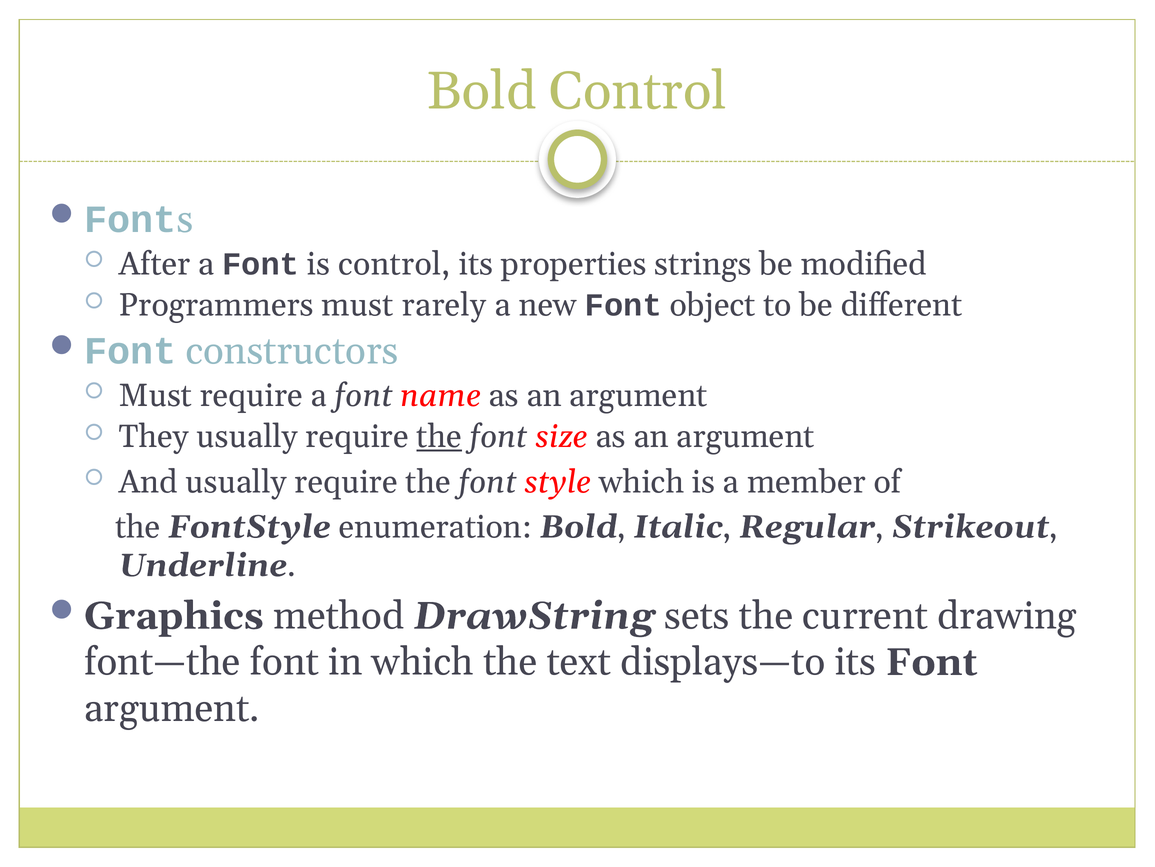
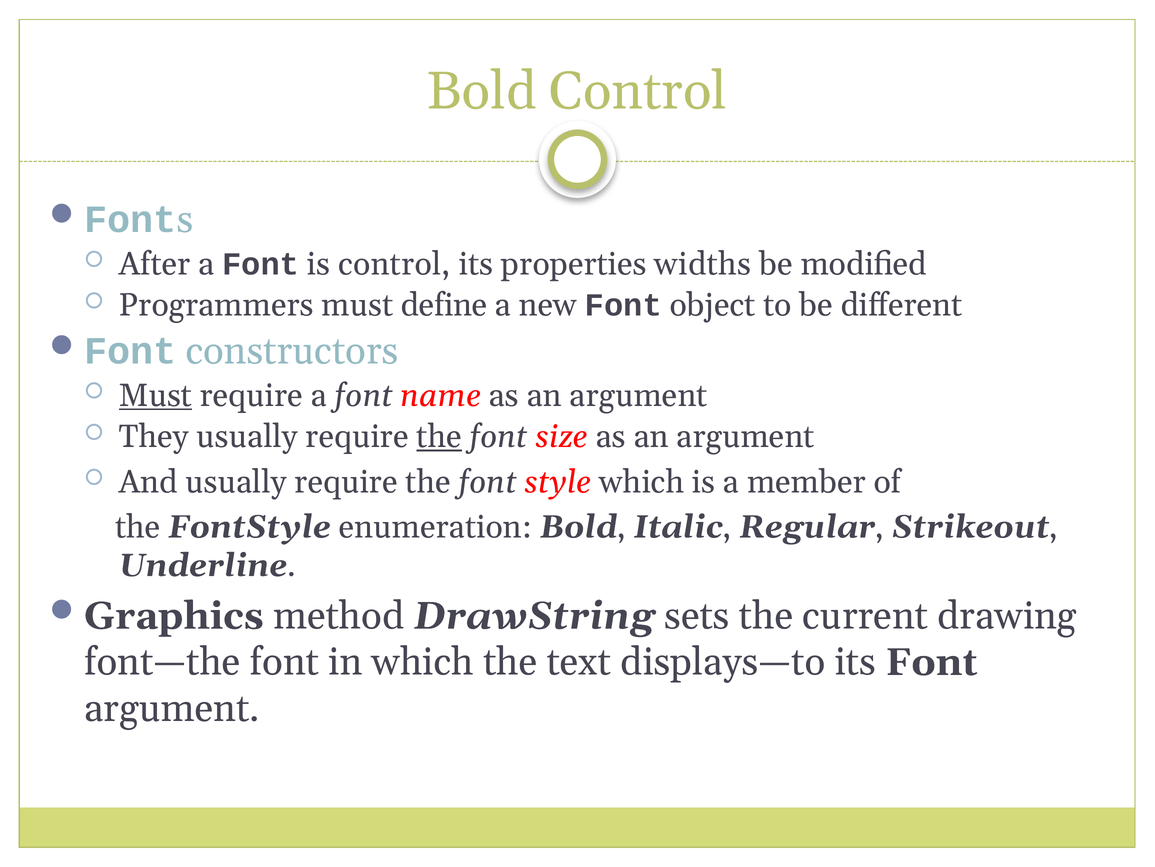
strings: strings -> widths (703, 264)
rarely: rarely -> define (444, 305)
Must underline: none -> present (155, 395)
